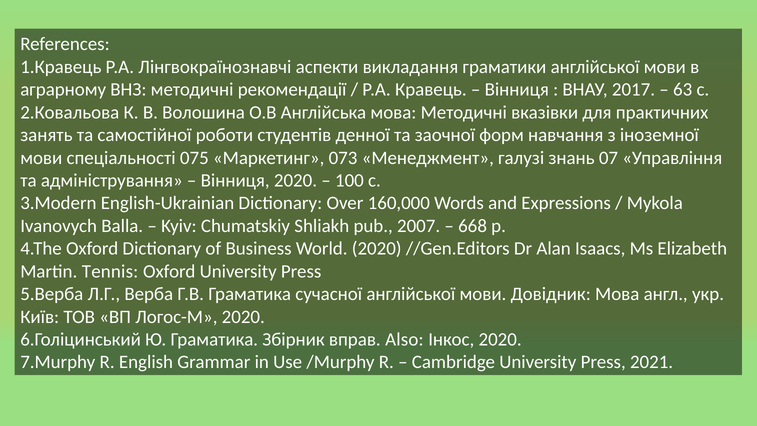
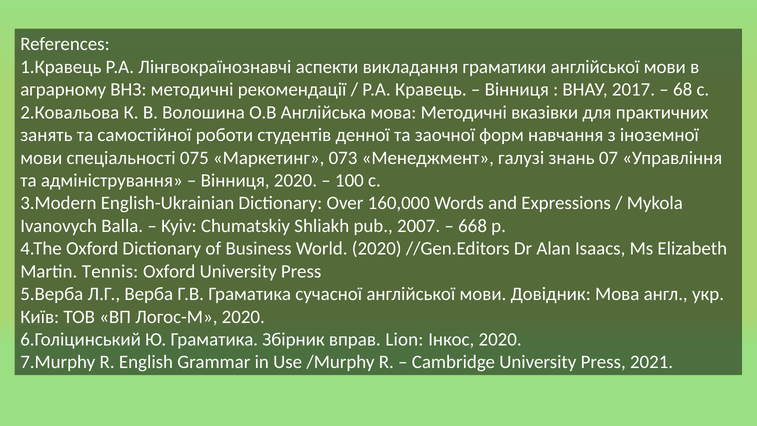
63: 63 -> 68 (683, 90)
Also: Also -> Lion (404, 339)
